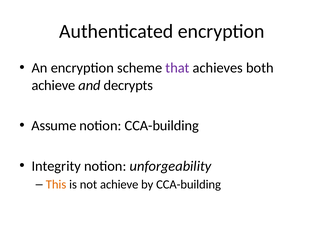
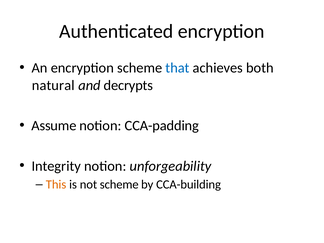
that colour: purple -> blue (177, 68)
achieve: achieve -> natural (53, 85)
notion CCA-building: CCA-building -> CCA-padding (162, 126)
not achieve: achieve -> scheme (119, 185)
